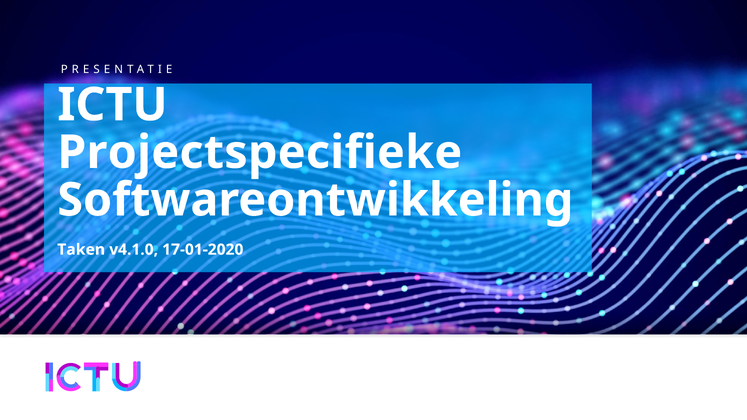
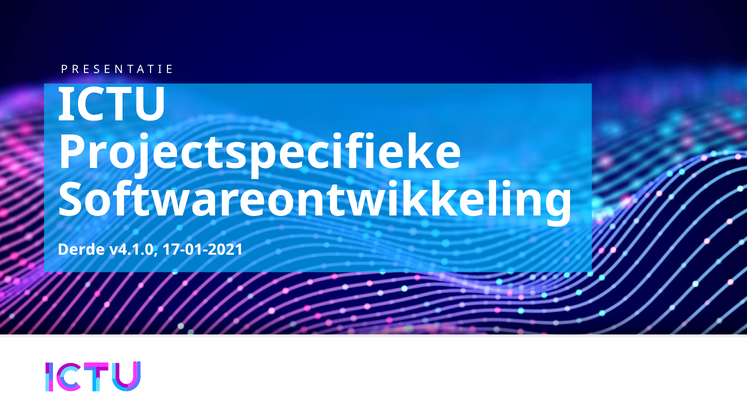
Taken: Taken -> Derde (81, 250)
17-01-2020: 17-01-2020 -> 17-01-2021 (203, 250)
